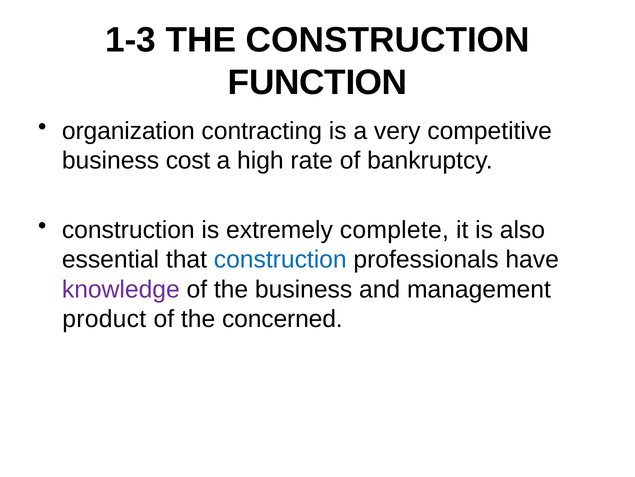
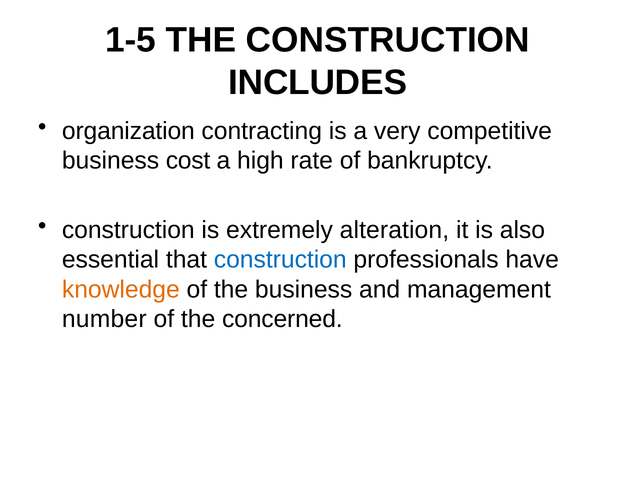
1-3: 1-3 -> 1-5 (131, 40)
FUNCTION: FUNCTION -> INCLUDES (318, 82)
complete: complete -> alteration (394, 230)
knowledge colour: purple -> orange (121, 289)
product: product -> number (104, 319)
